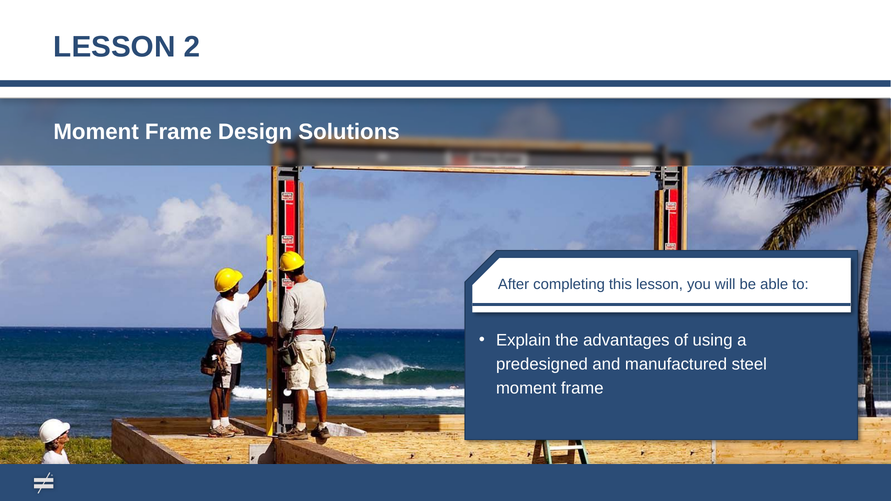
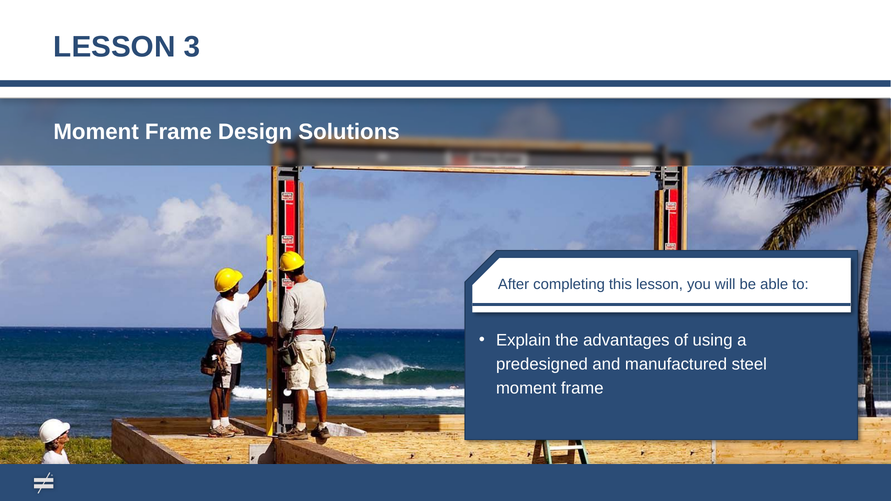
2: 2 -> 3 (192, 47)
